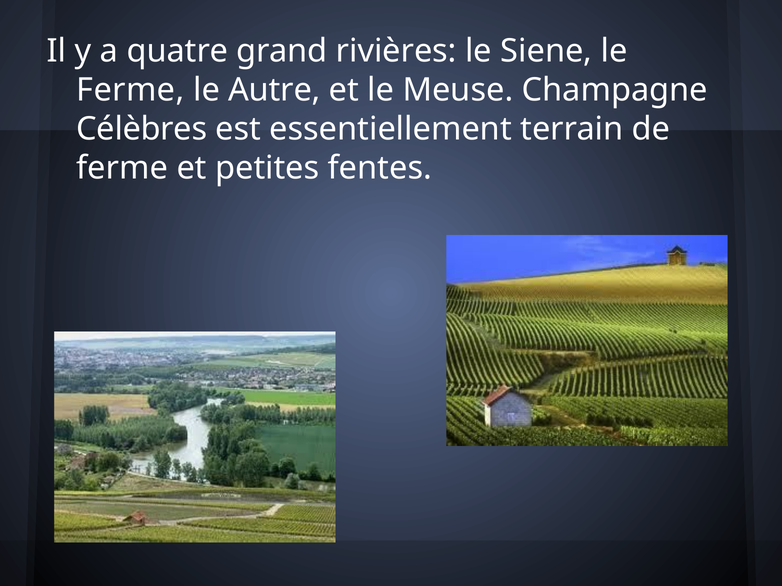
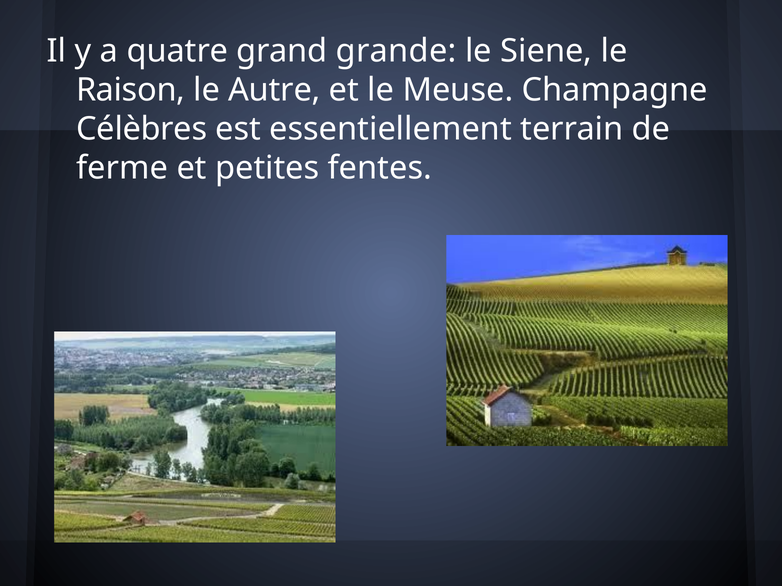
rivières: rivières -> grande (396, 51)
Ferme: Ferme -> Raison (131, 90)
